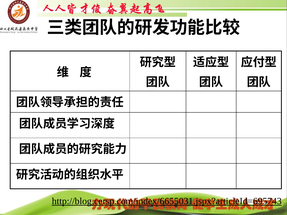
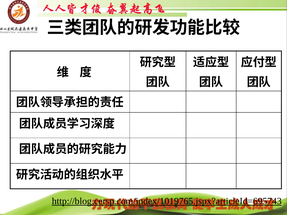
http://blog.cersp.com/index/6655031.jspx?articleId=695743: http://blog.cersp.com/index/6655031.jspx?articleId=695743 -> http://blog.cersp.com/index/1019765.jspx?articleId=695743 (167, 201)
